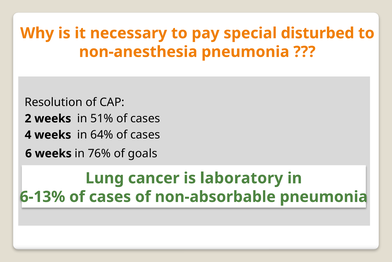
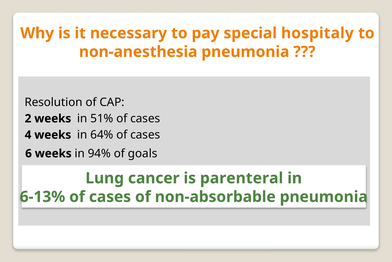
disturbed: disturbed -> hospitaly (317, 33)
76%: 76% -> 94% (99, 153)
laboratory: laboratory -> parenteral (242, 178)
